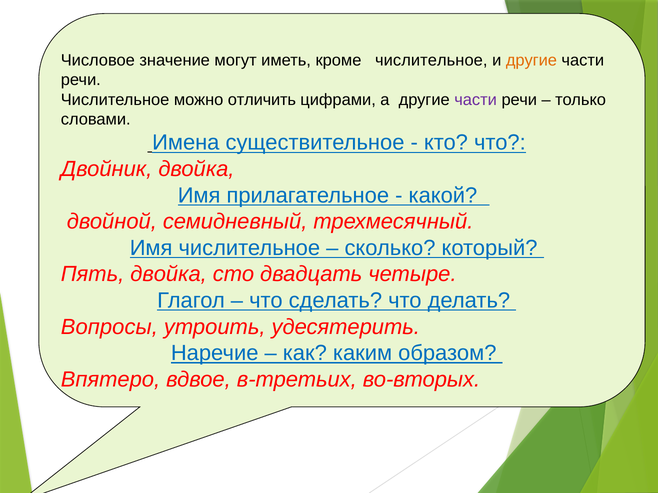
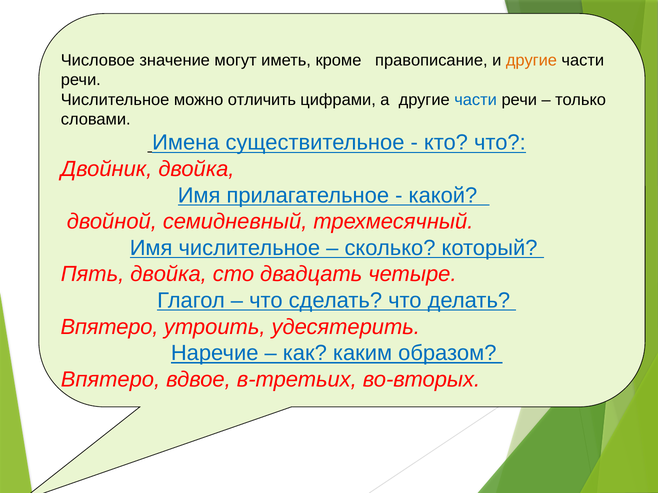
кроме числительное: числительное -> правописание (431, 60)
части colour: purple -> blue (476, 100)
Вопросы: Вопросы -> Впятеро (109, 327)
